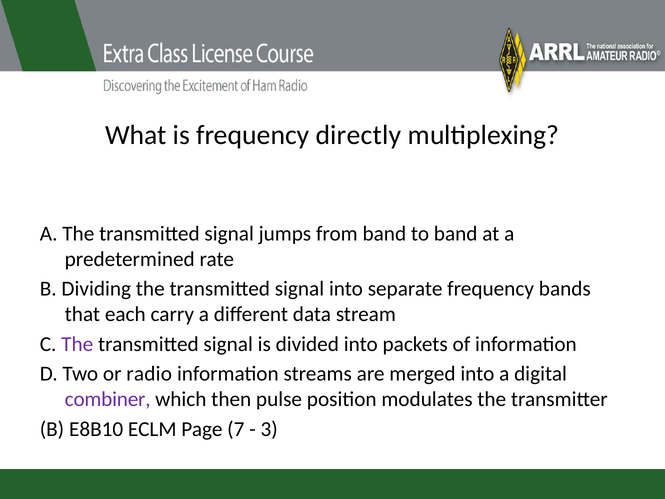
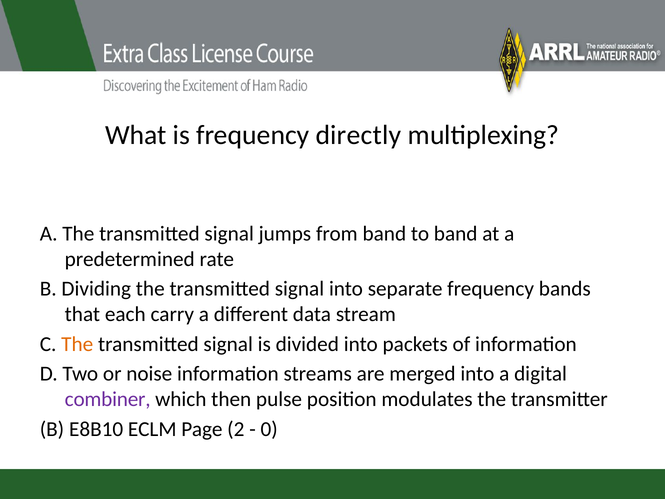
The colour: purple -> orange (77, 344)
radio: radio -> noise (149, 374)
7: 7 -> 2 (236, 429)
3: 3 -> 0 (269, 429)
